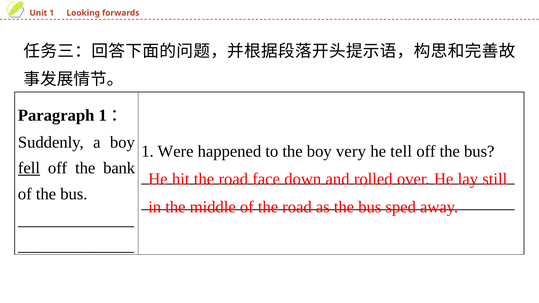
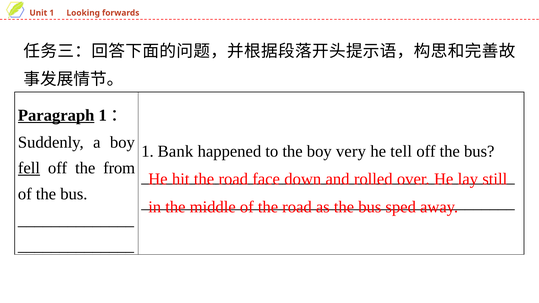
Paragraph underline: none -> present (56, 115)
Were: Were -> Bank (175, 151)
bank: bank -> from (119, 168)
